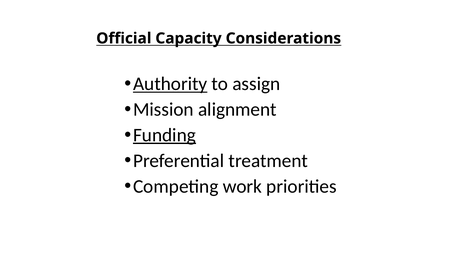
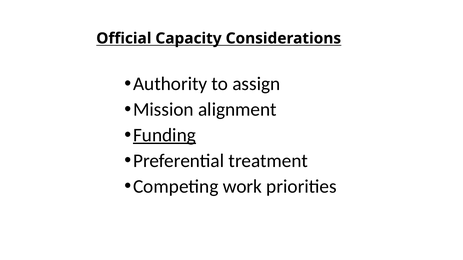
Authority underline: present -> none (170, 84)
